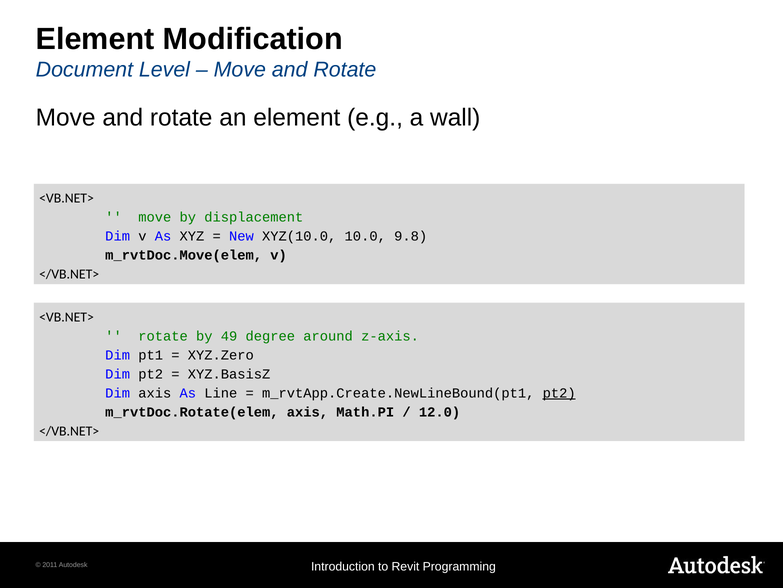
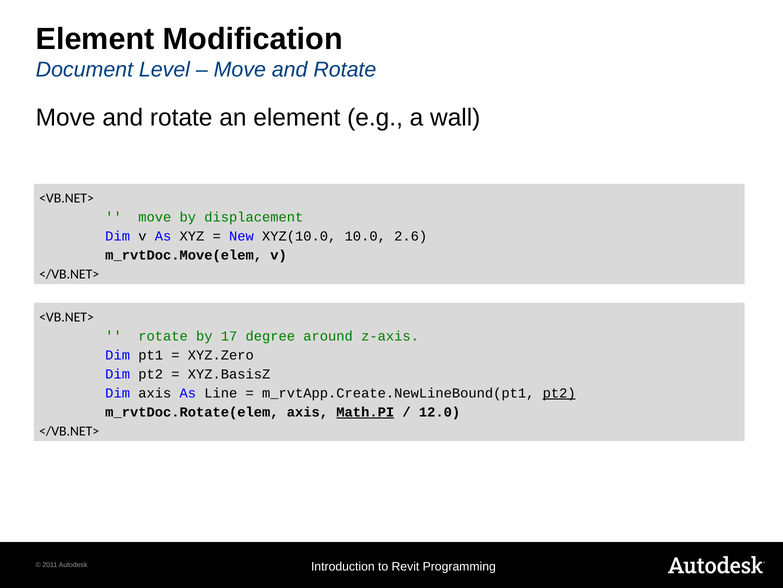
9.8: 9.8 -> 2.6 (411, 236)
49: 49 -> 17 (229, 336)
Math.PI underline: none -> present (365, 411)
